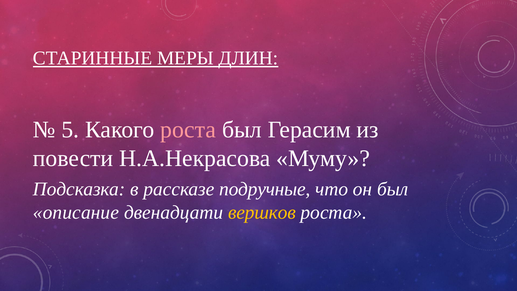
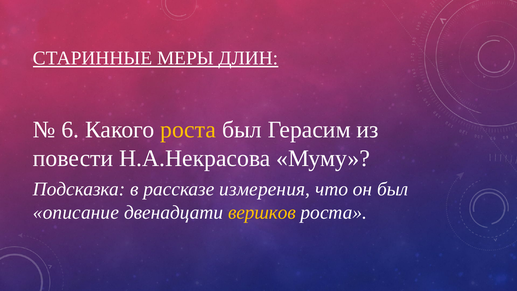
5: 5 -> 6 (70, 130)
роста colour: pink -> yellow (188, 130)
подручные: подручные -> измерения (265, 189)
